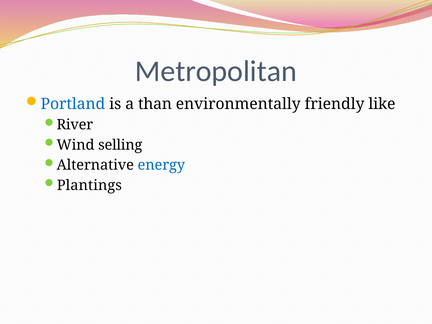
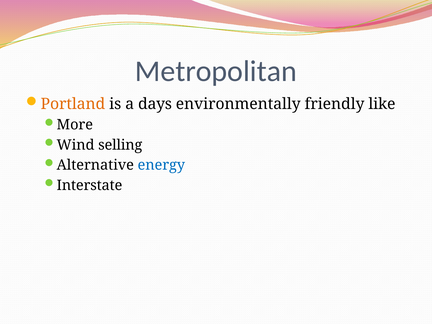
Portland colour: blue -> orange (73, 104)
than: than -> days (155, 104)
River: River -> More (75, 125)
Plantings: Plantings -> Interstate (89, 185)
